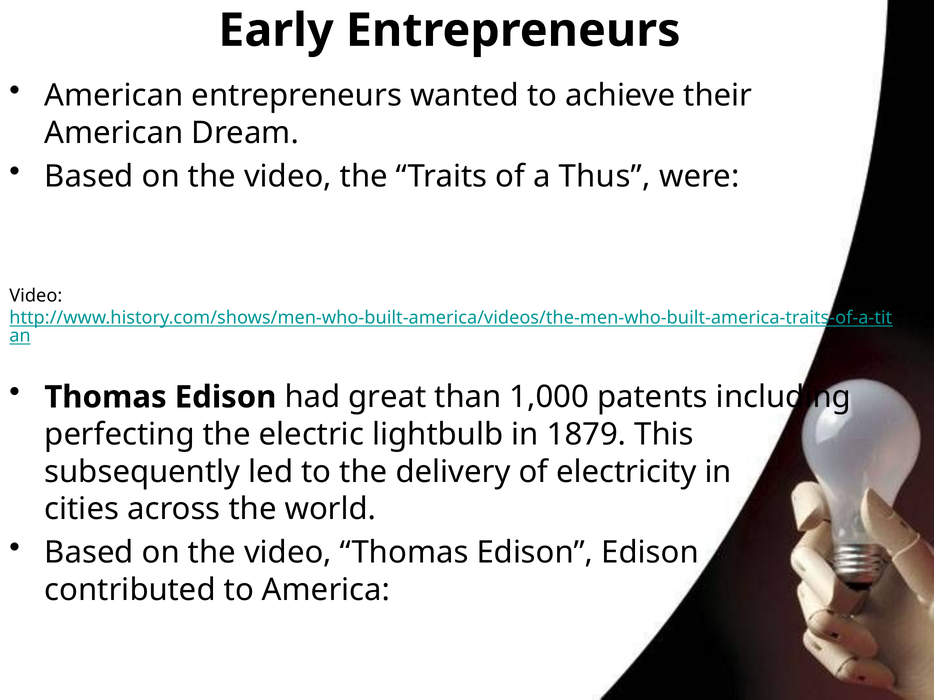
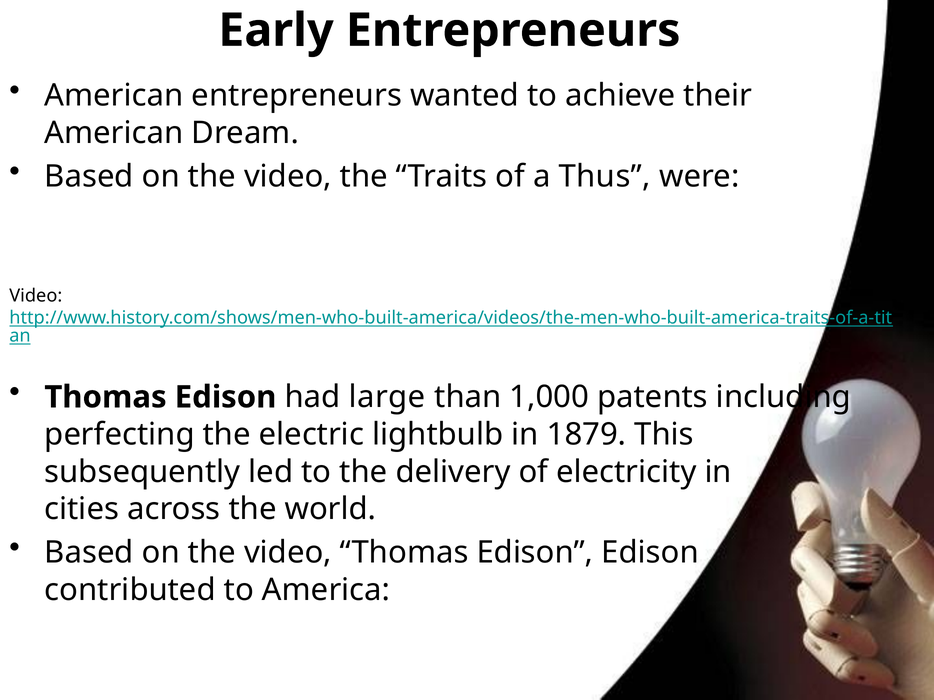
great: great -> large (387, 397)
